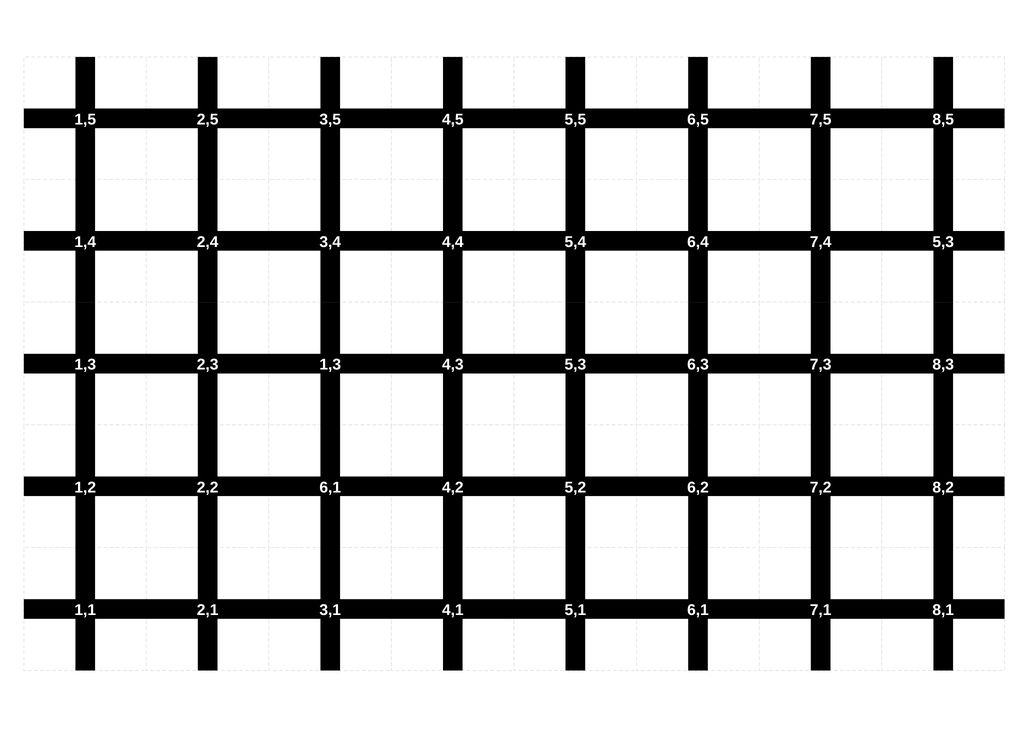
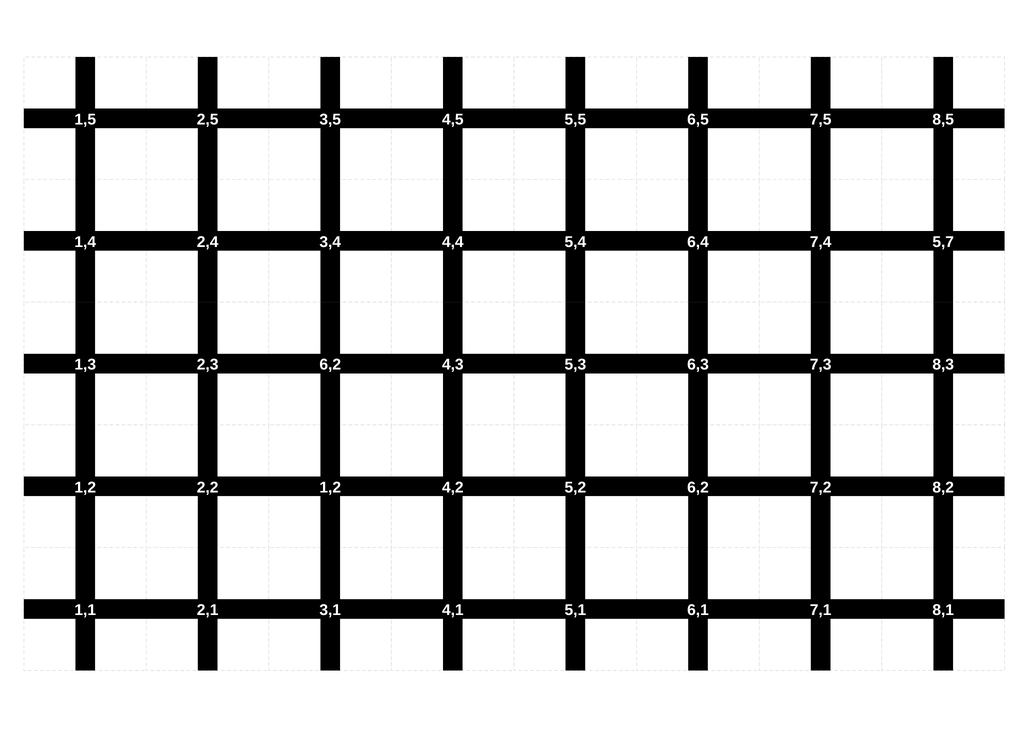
7,4 5,3: 5,3 -> 5,7 (943, 242)
2,3 1,3: 1,3 -> 6,2 (330, 364)
2,2 6,1: 6,1 -> 1,2 (330, 487)
